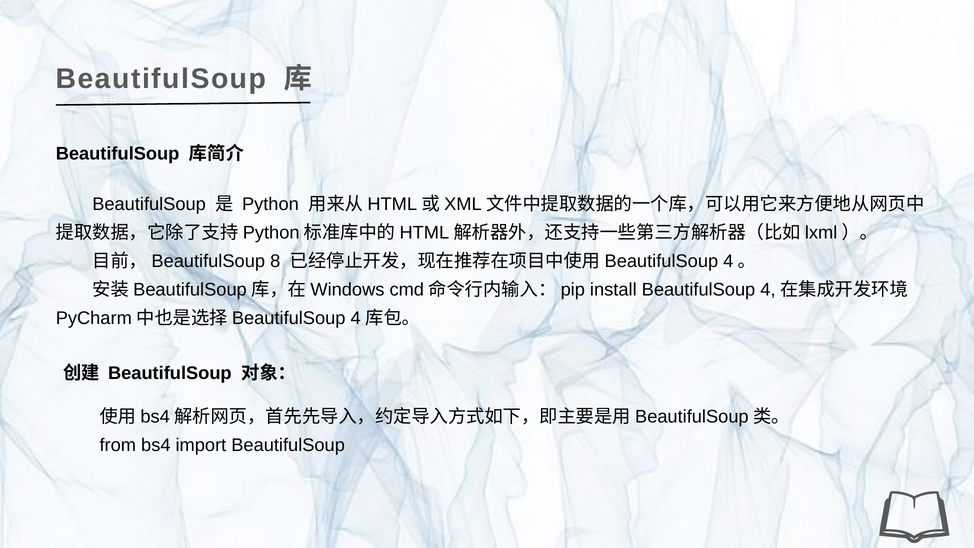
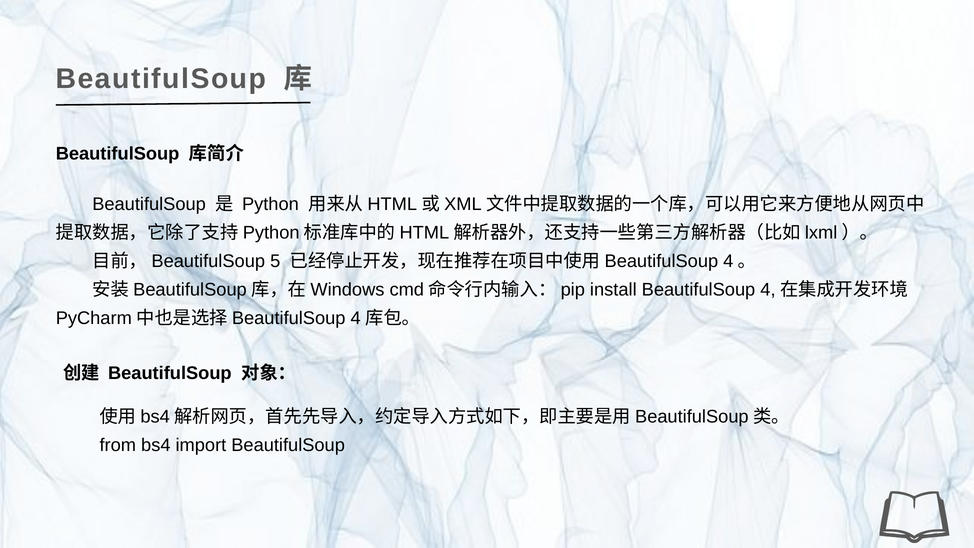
8: 8 -> 5 (275, 261)
